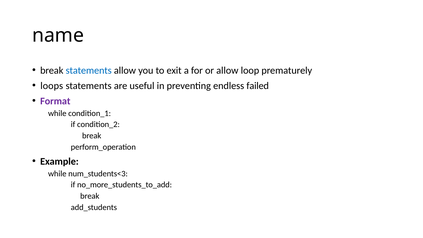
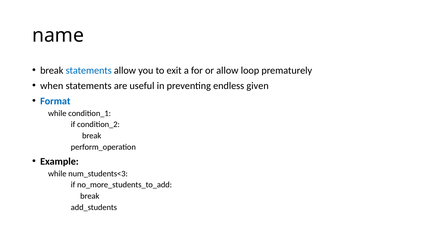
loops: loops -> when (52, 86)
failed: failed -> given (258, 86)
Format colour: purple -> blue (55, 101)
